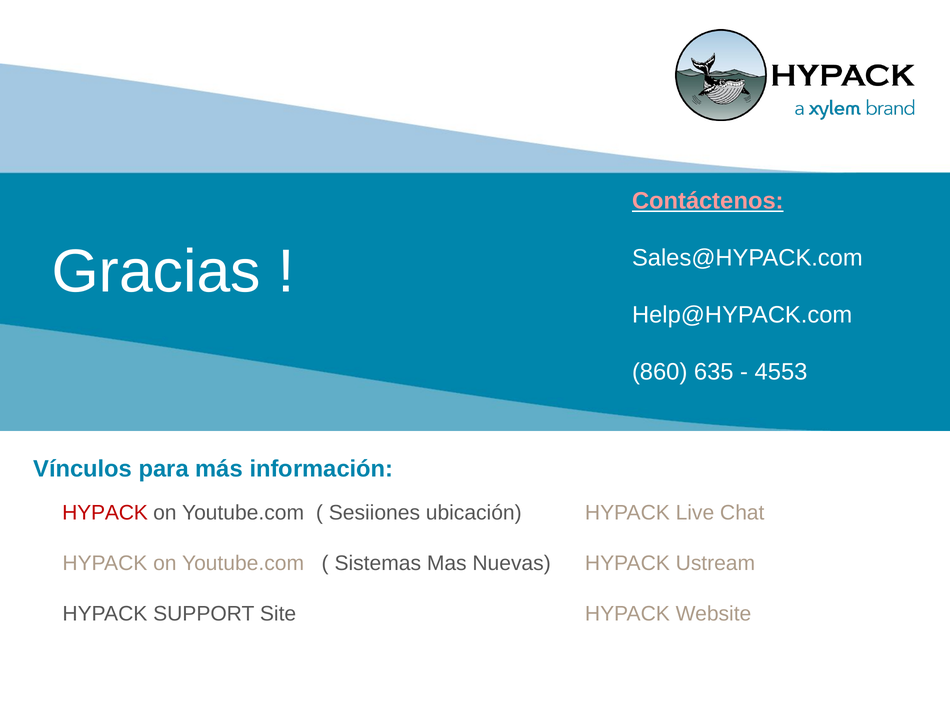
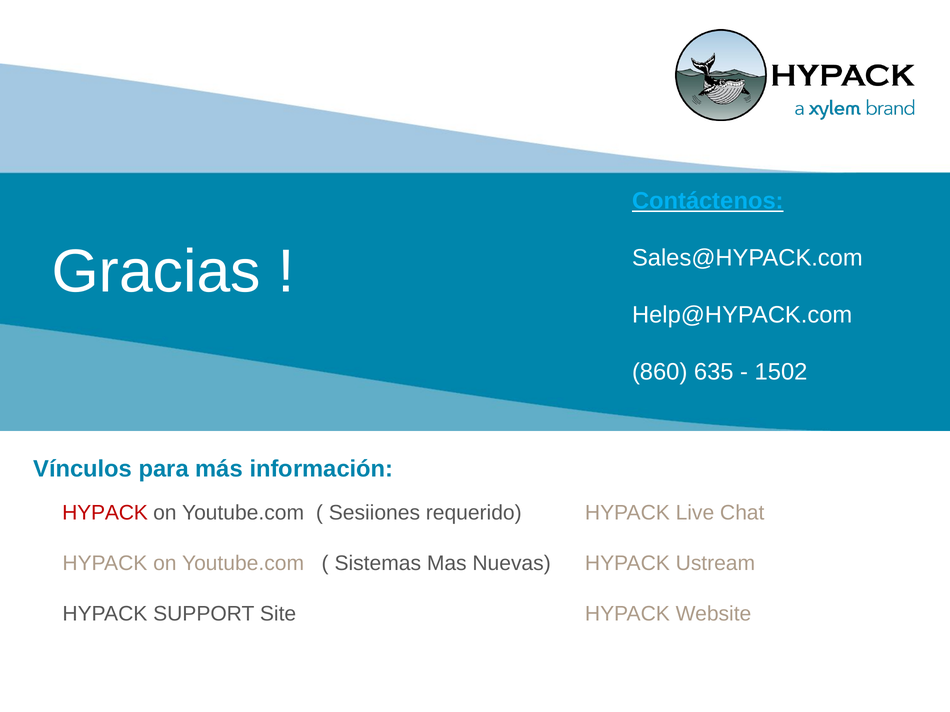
Contáctenos colour: pink -> light blue (708, 201)
4553: 4553 -> 1502 (781, 372)
ubicación: ubicación -> requerido (474, 513)
